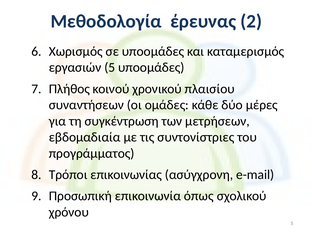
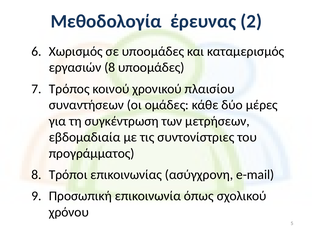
εργασιών 5: 5 -> 8 (110, 67)
Πλήθος: Πλήθος -> Τρόπος (69, 89)
